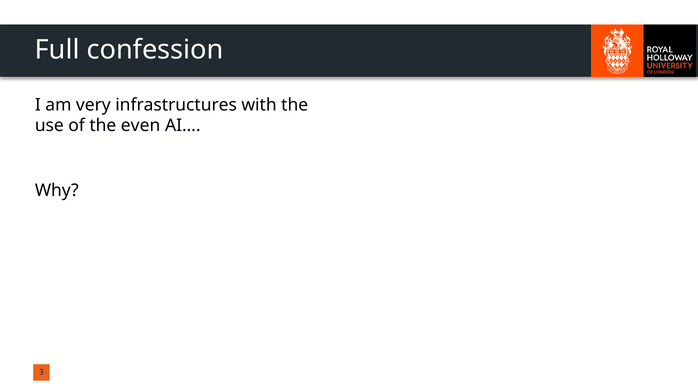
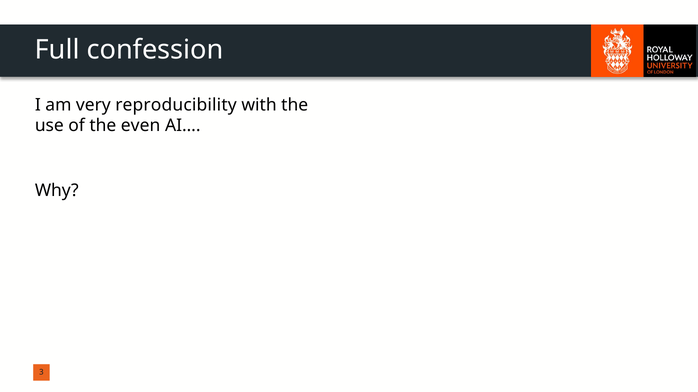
infrastructures: infrastructures -> reproducibility (176, 105)
